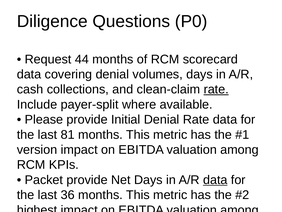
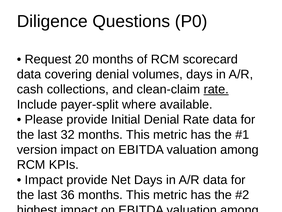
44: 44 -> 20 (82, 59)
81: 81 -> 32 (68, 134)
Packet: Packet -> Impact (44, 179)
data underline: present -> none (215, 179)
